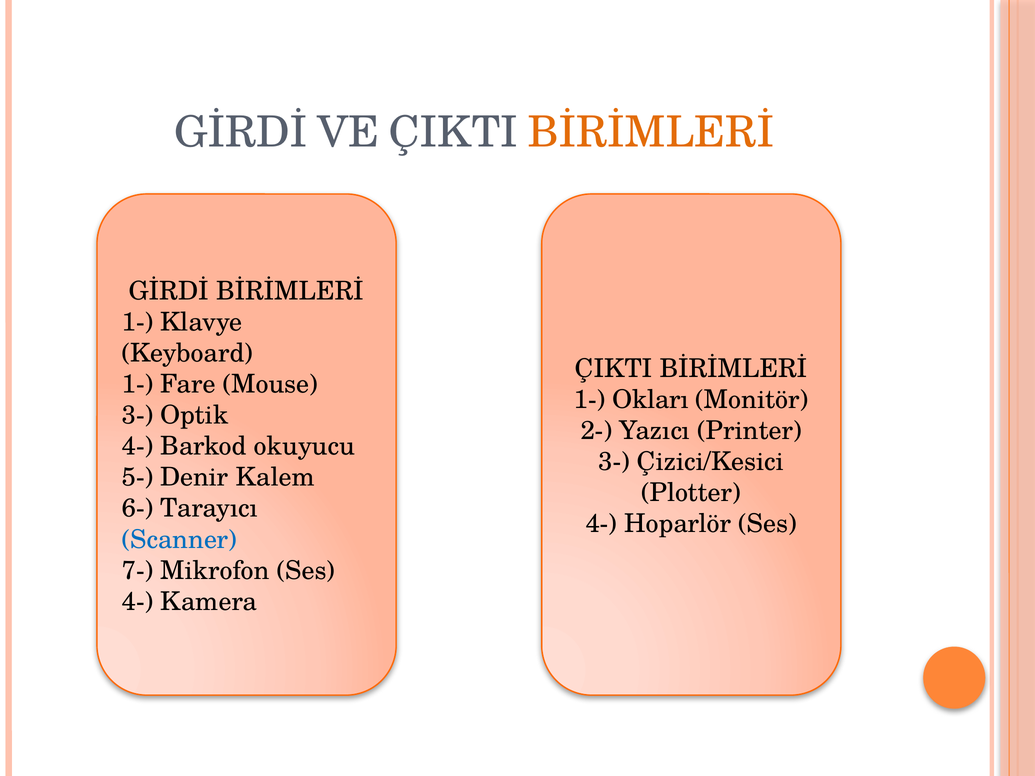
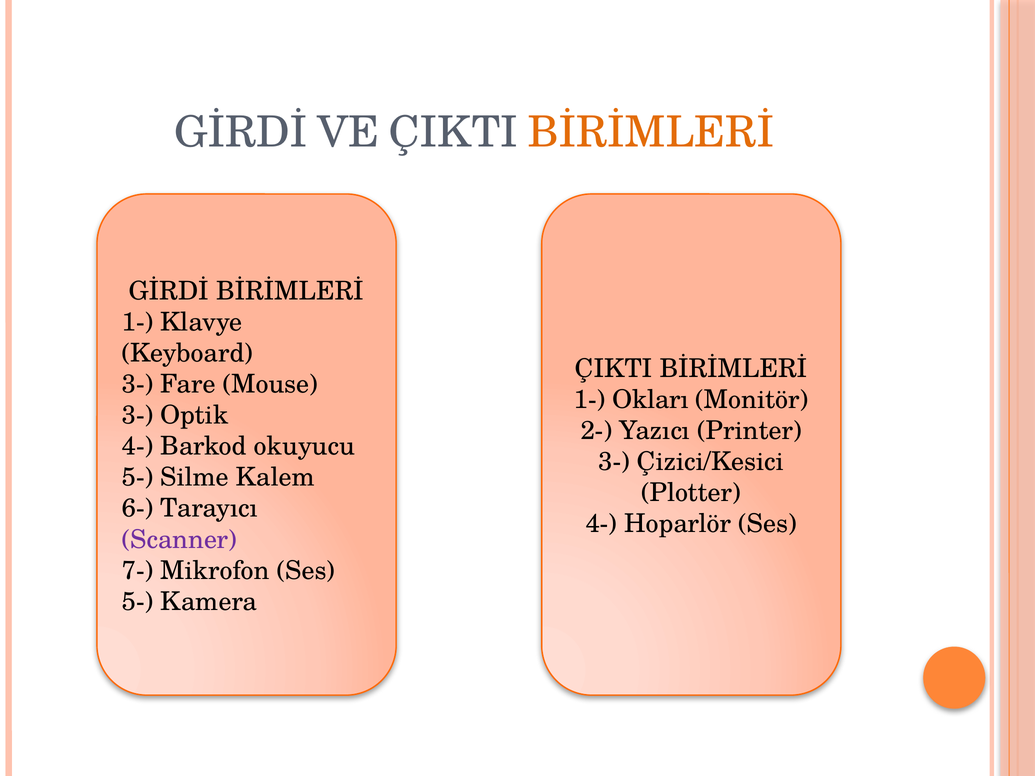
1-: 1- -> 3- (137, 384)
Denir: Denir -> Silme (194, 478)
Scanner colour: blue -> purple (179, 540)
4-: 4- -> 5- (137, 602)
